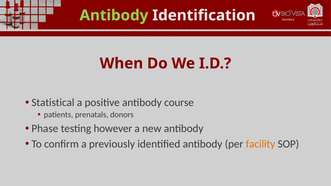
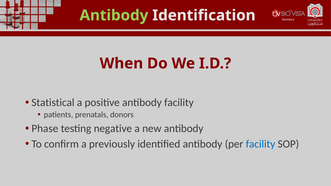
antibody course: course -> facility (179, 103)
however: however -> negative (113, 129)
facility colour: orange -> blue (260, 144)
